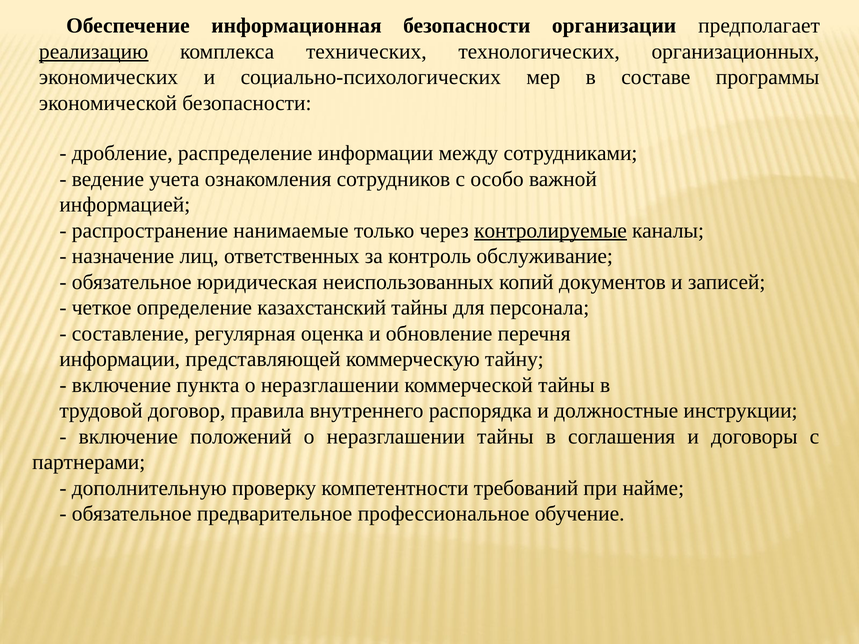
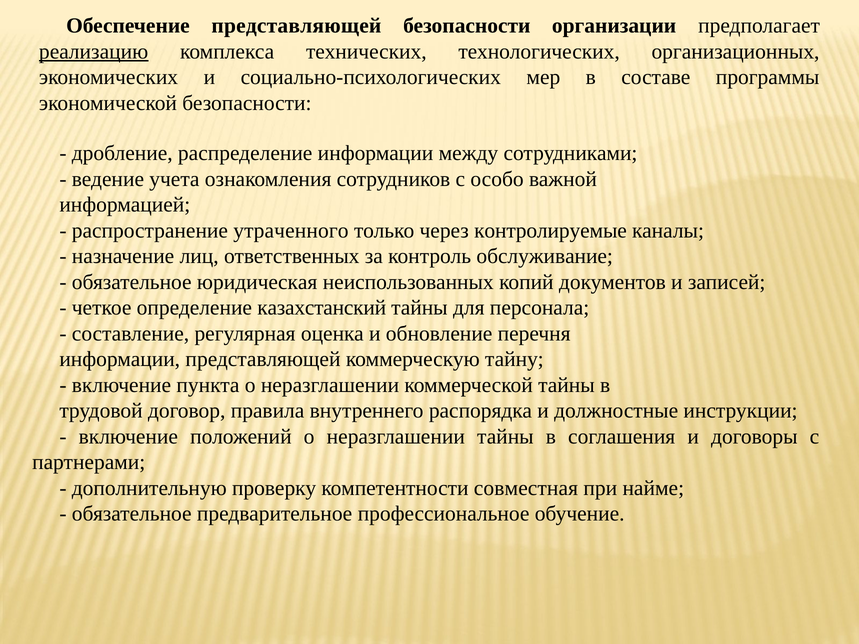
Обеспечение информационная: информационная -> представляющей (296, 26)
нанимаемые: нанимаемые -> утраченного (291, 231)
контролируемые underline: present -> none (551, 231)
требований: требований -> совместная (526, 488)
